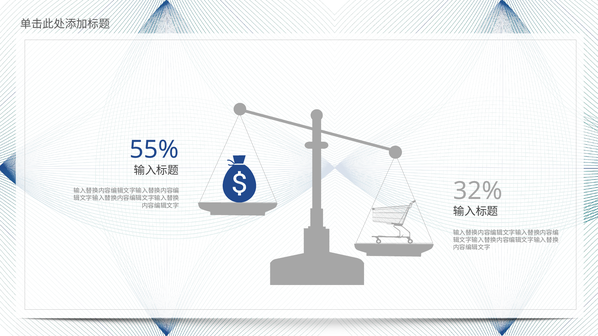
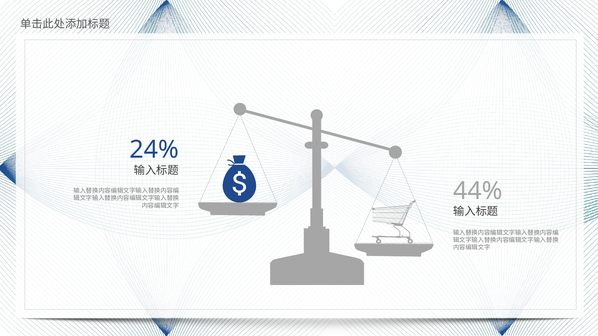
55%: 55% -> 24% (154, 150)
32%: 32% -> 44% (478, 191)
